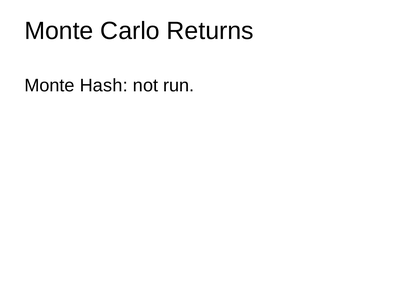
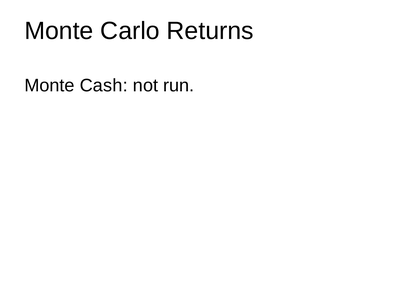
Hash: Hash -> Cash (104, 85)
